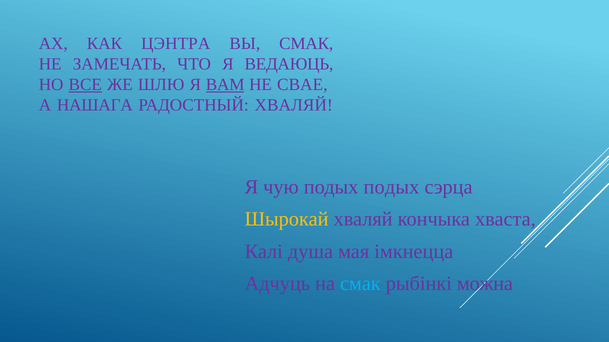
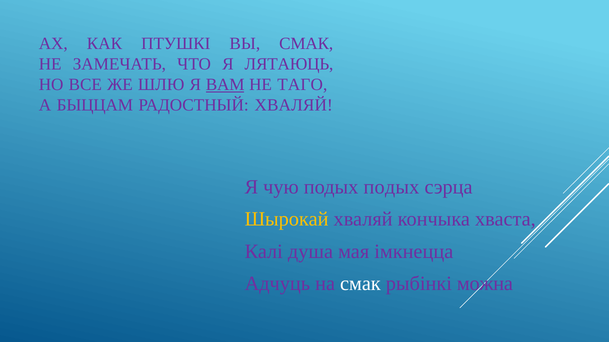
ЦЭНТРА: ЦЭНТРА -> ПТУШКІ (176, 44)
ВЕДАЮЦЬ: ВЕДАЮЦЬ -> ЛЯТАЮЦЬ (289, 64)
ВСЕ underline: present -> none (85, 85)
СВАЕ: СВАЕ -> ТАГО (302, 85)
НАШАГА: НАШАГА -> БЫЦЦАМ (95, 106)
смак colour: light blue -> white (360, 284)
